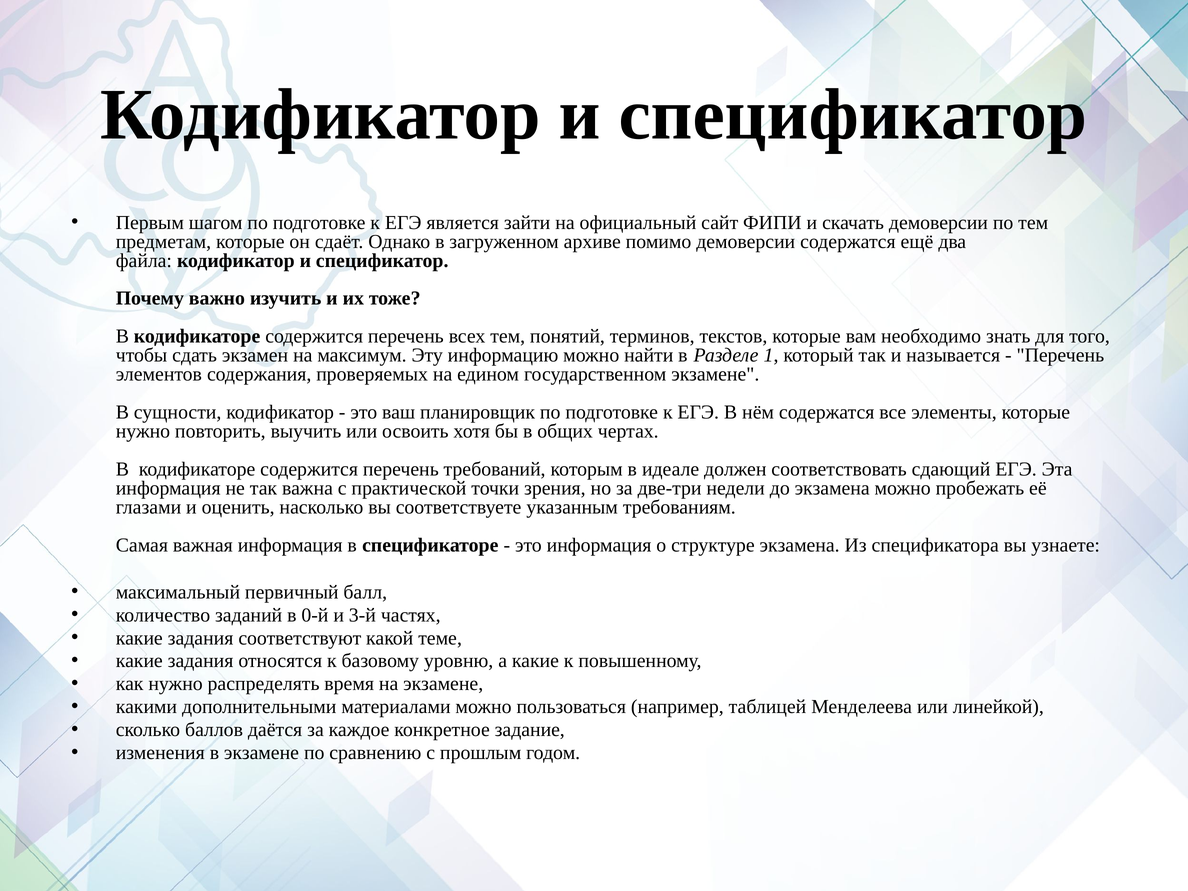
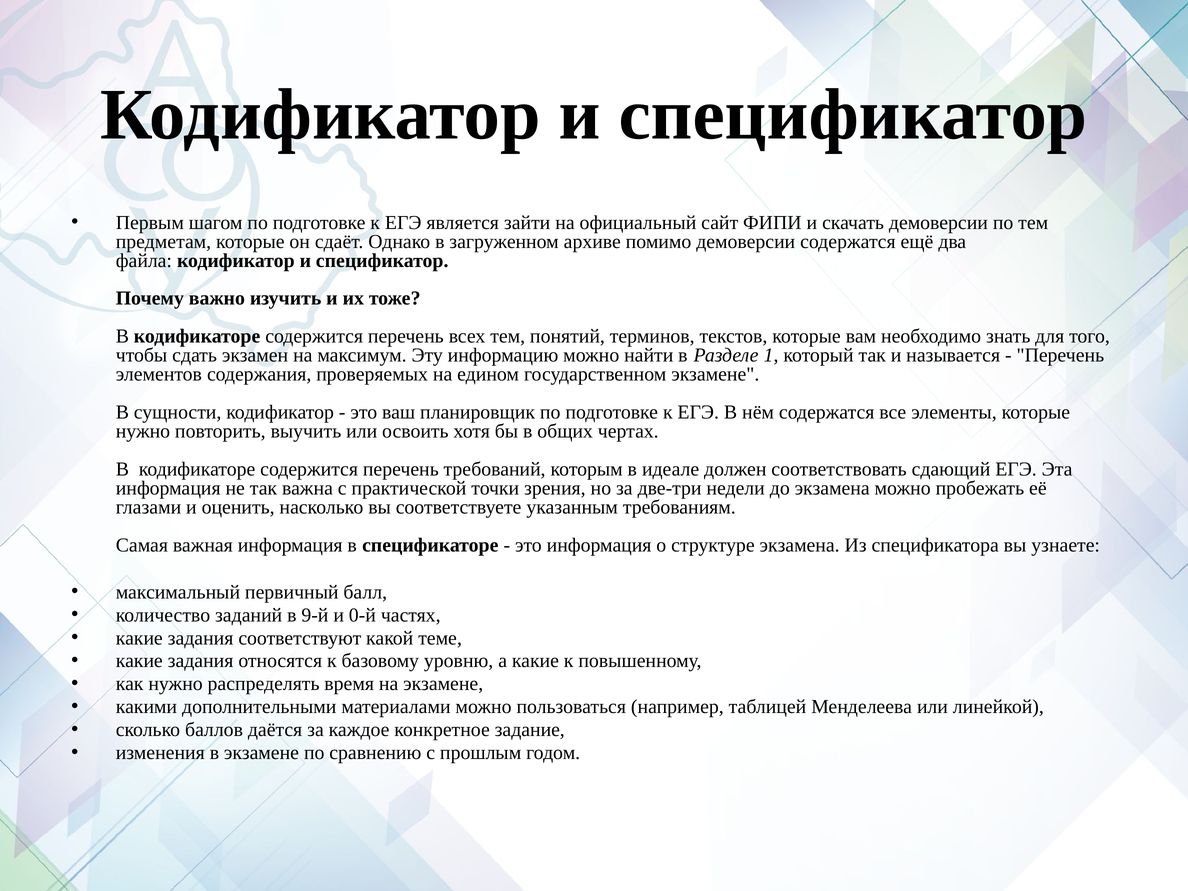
0-й: 0-й -> 9-й (315, 615)
3-й: 3-й -> 0-й (362, 615)
